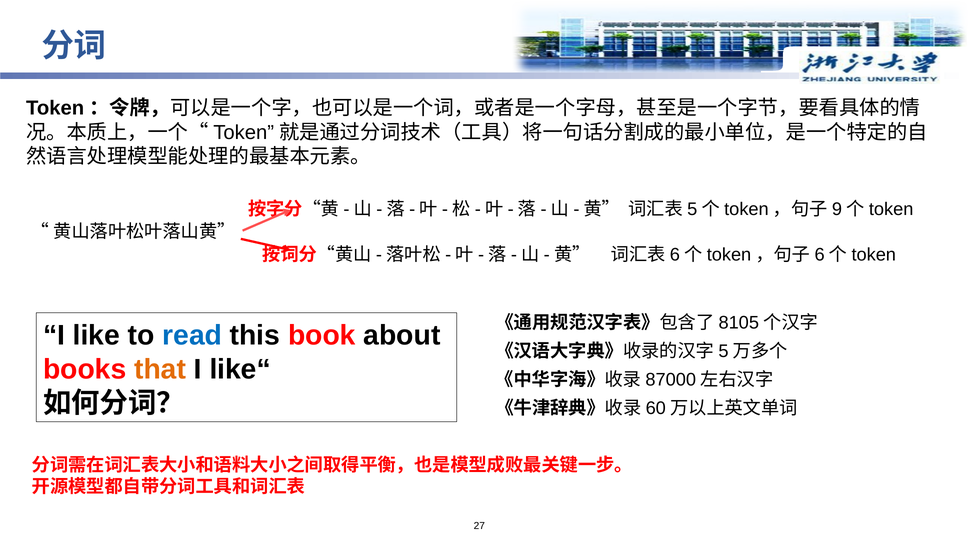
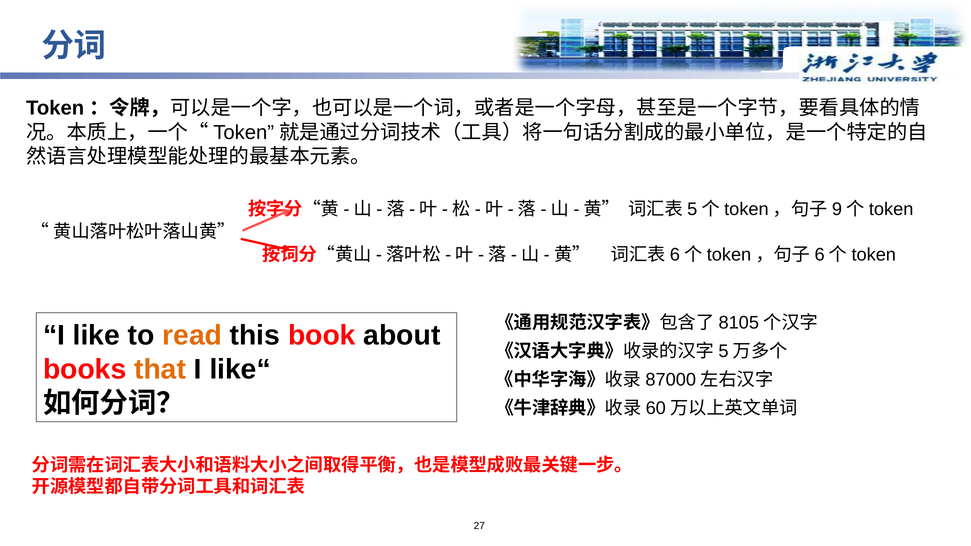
read colour: blue -> orange (192, 335)
